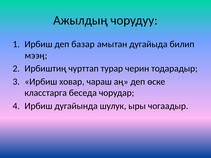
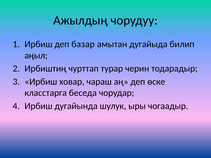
мээӊ: мээӊ -> аӊыл (36, 56)
